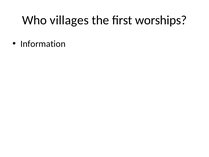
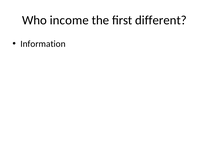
villages: villages -> income (69, 20)
worships: worships -> different (161, 20)
